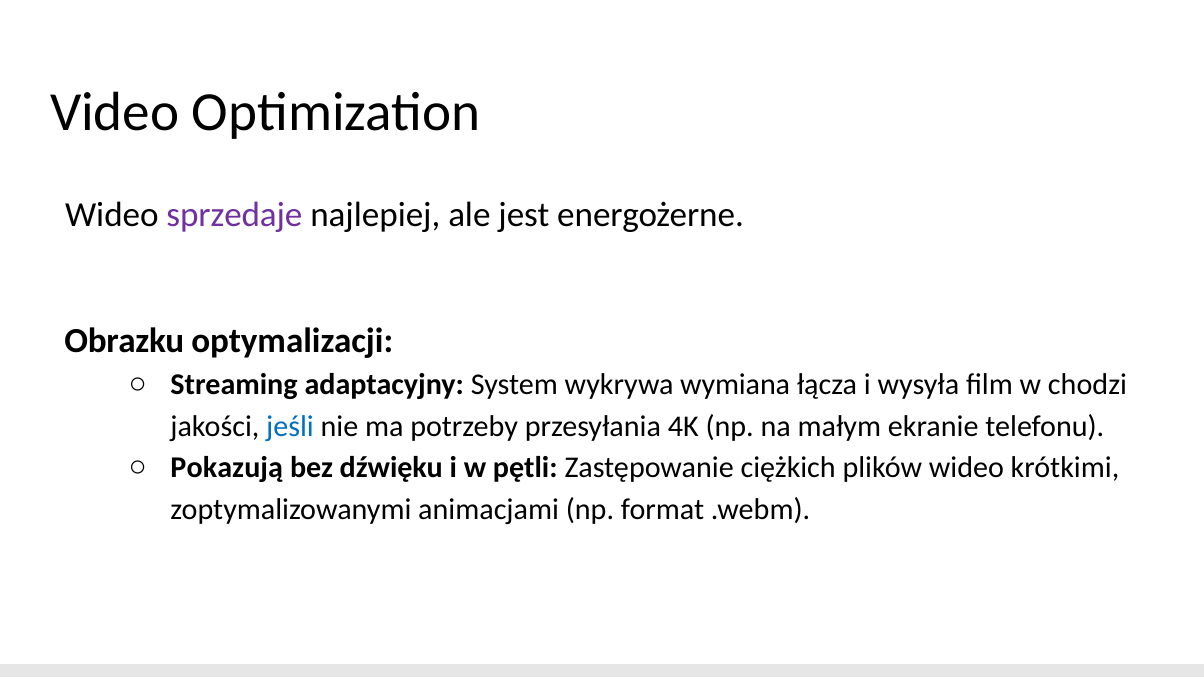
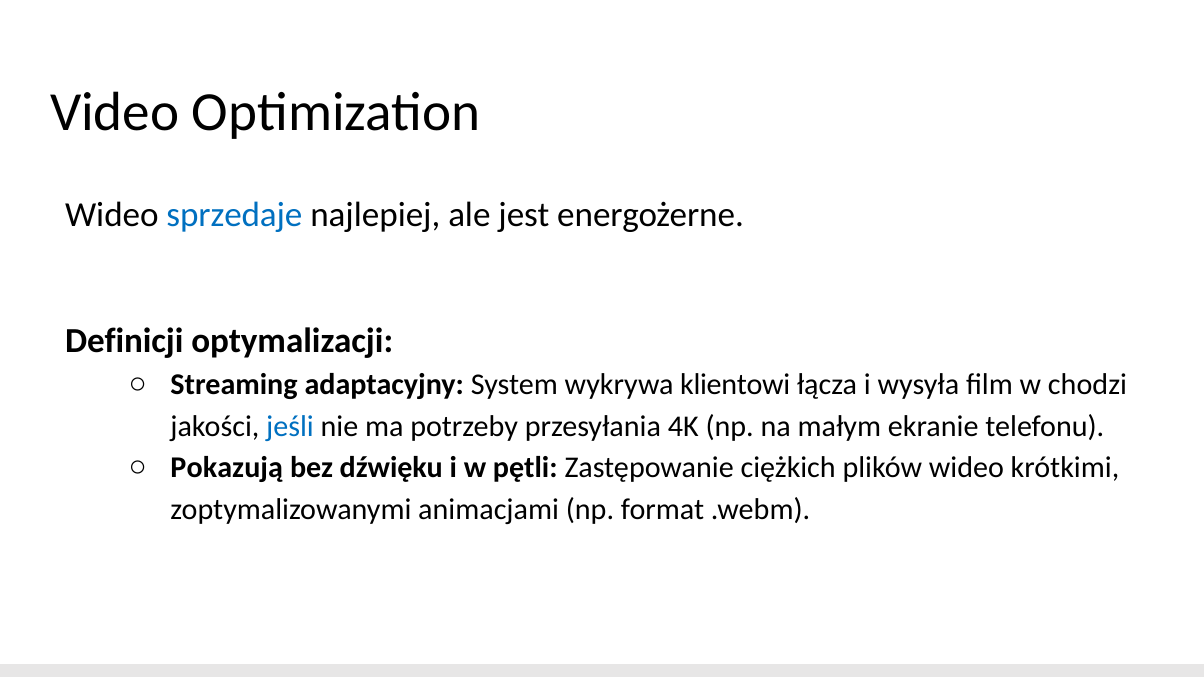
sprzedaje colour: purple -> blue (234, 215)
Obrazku: Obrazku -> Definicji (124, 341)
wymiana: wymiana -> klientowi (735, 385)
